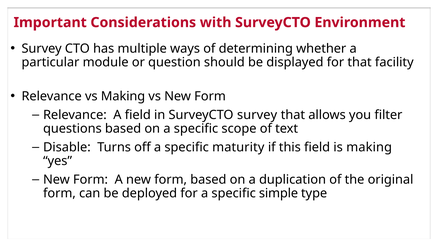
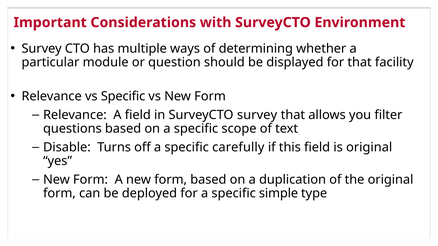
vs Making: Making -> Specific (123, 96)
maturity: maturity -> carefully (238, 147)
is making: making -> original (369, 147)
